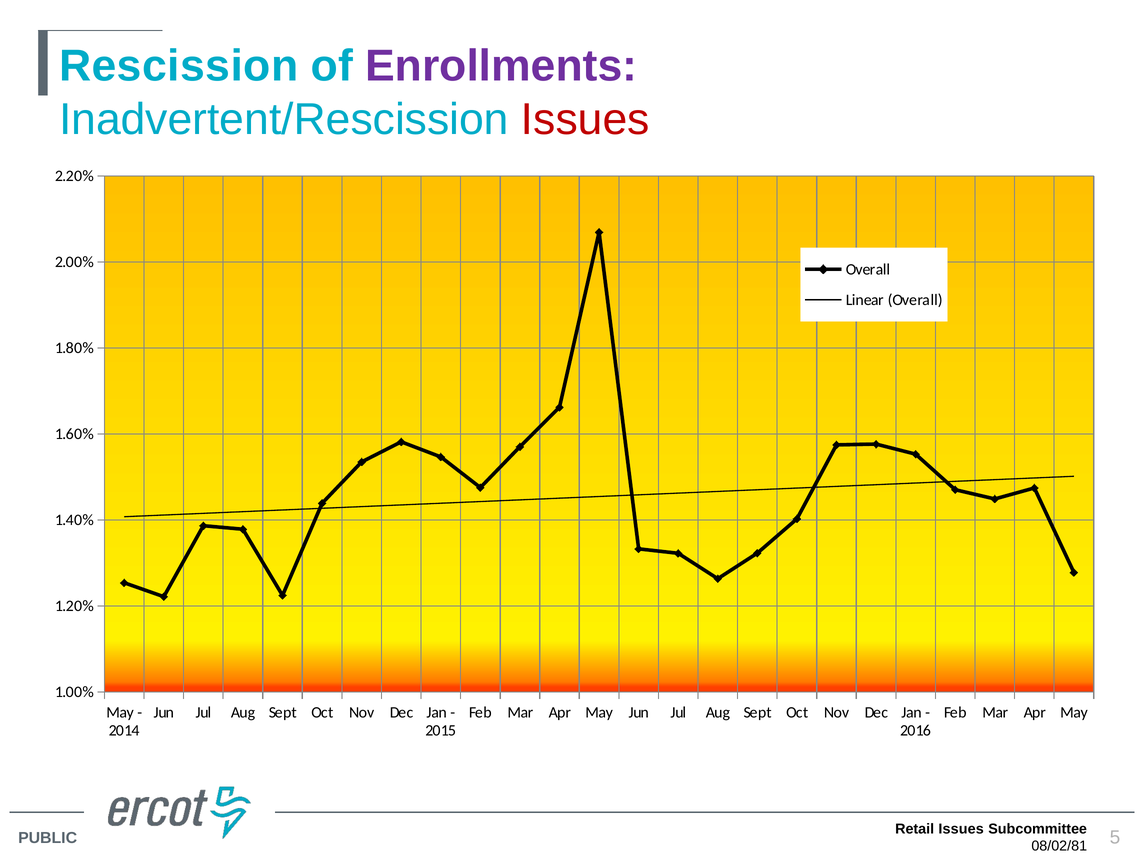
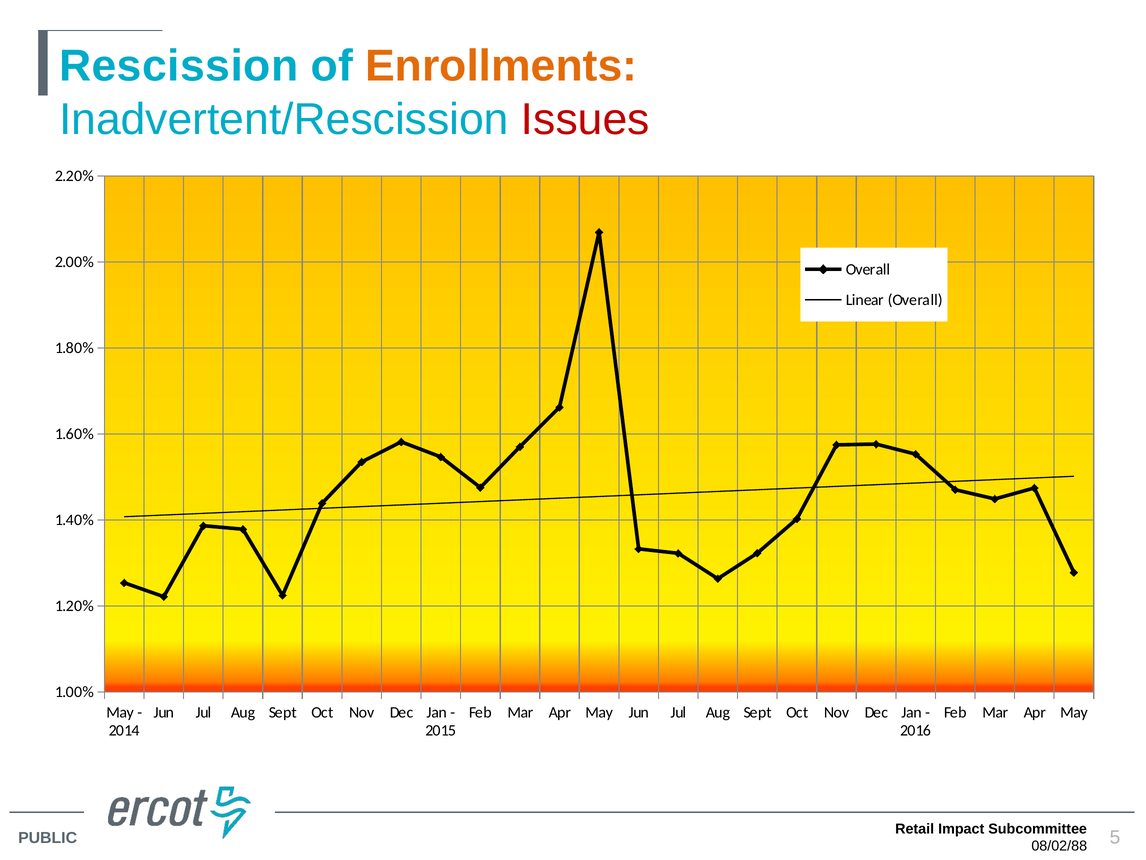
Enrollments colour: purple -> orange (501, 66)
Retail Issues: Issues -> Impact (961, 828)
08/02/81: 08/02/81 -> 08/02/88 (1059, 846)
